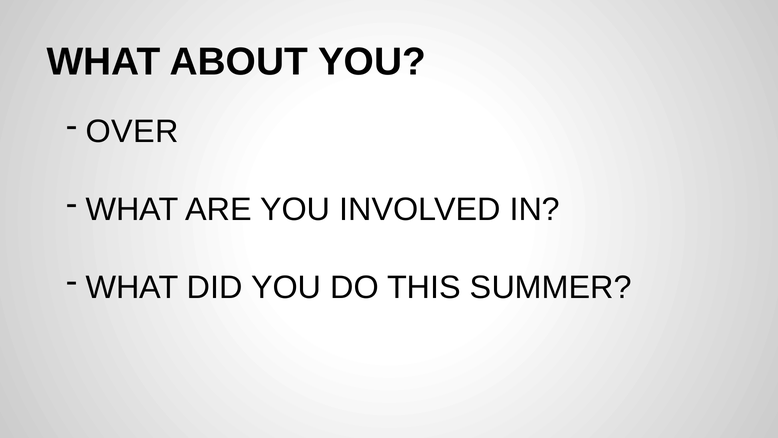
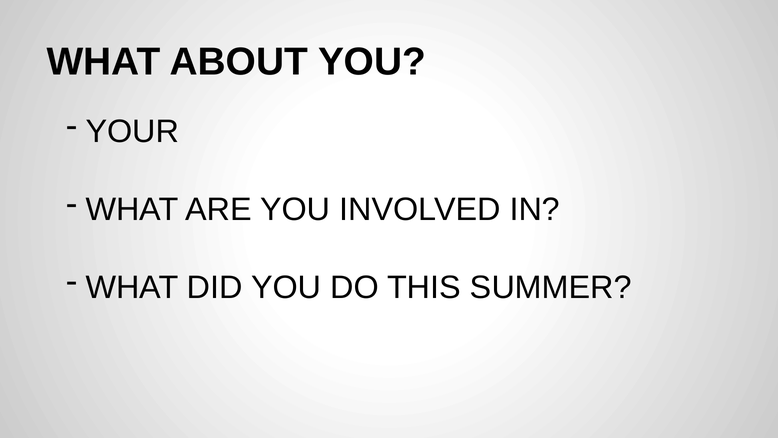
OVER: OVER -> YOUR (132, 132)
